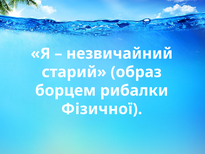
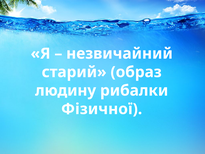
борцем: борцем -> людину (66, 90)
